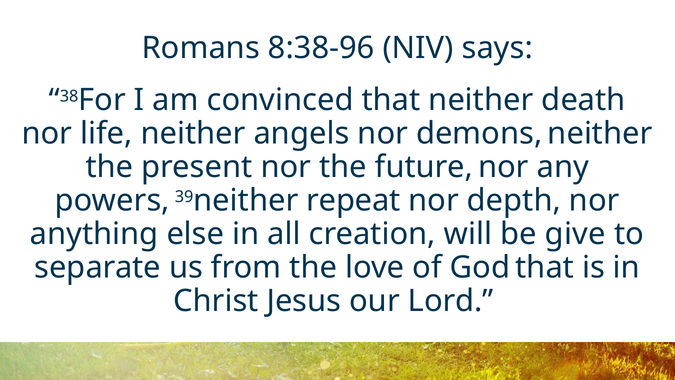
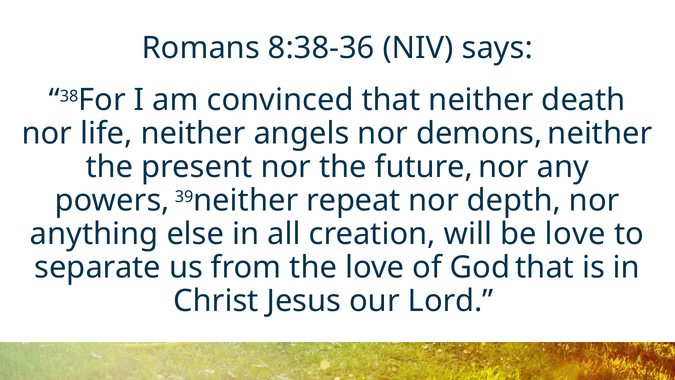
8:38-96: 8:38-96 -> 8:38-36 (321, 48)
be give: give -> love (575, 234)
